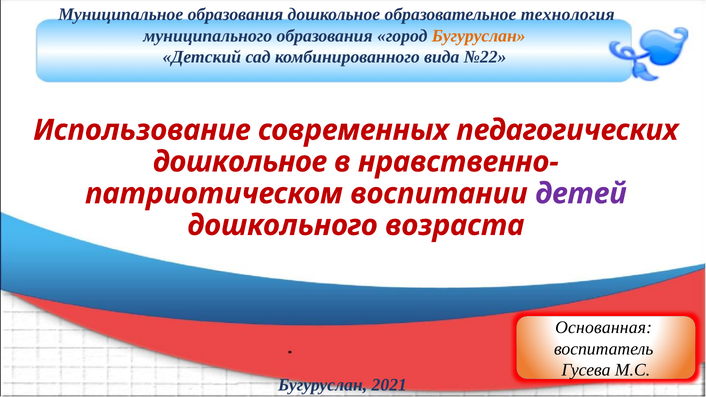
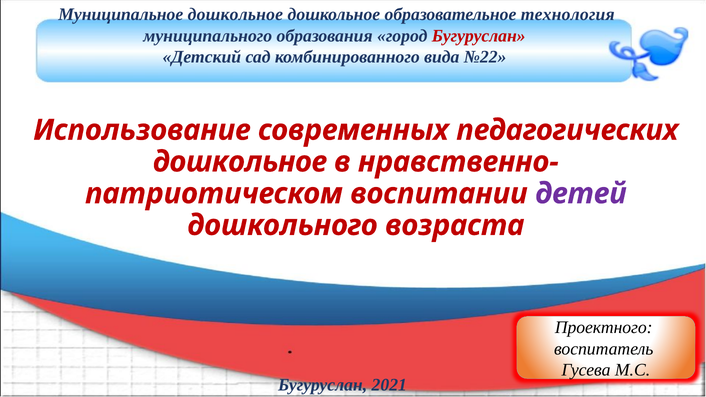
Муниципальное образования: образования -> дошкольное (235, 15)
Бугуруслан colour: orange -> red (479, 36)
Основанная: Основанная -> Проектного (604, 328)
